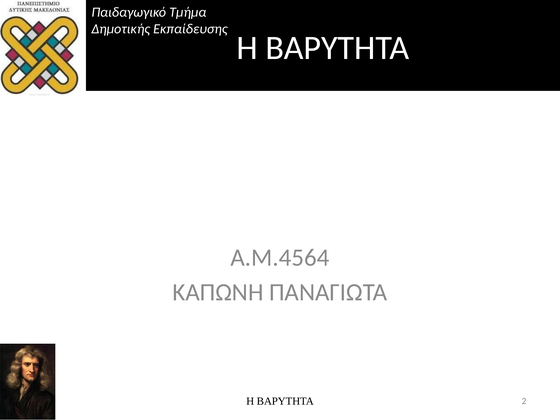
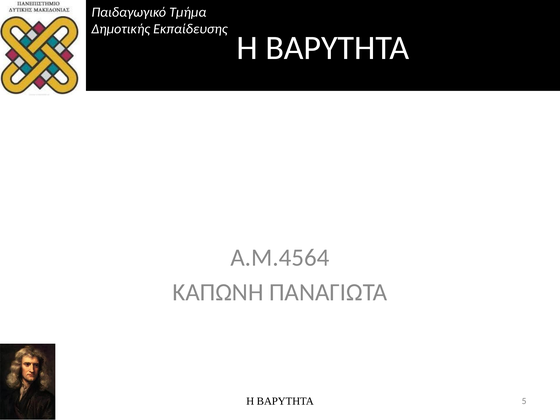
2: 2 -> 5 (524, 401)
